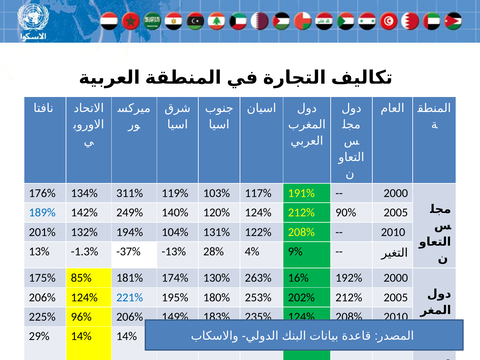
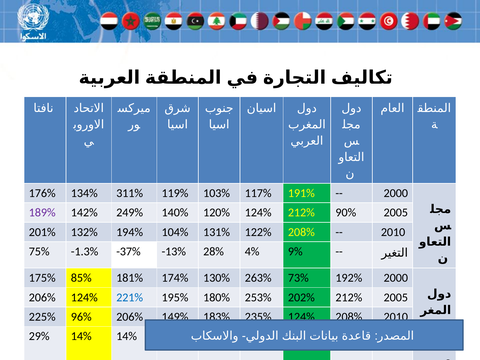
189% colour: blue -> purple (42, 213)
13%: 13% -> 75% (39, 252)
16%: 16% -> 73% (298, 278)
